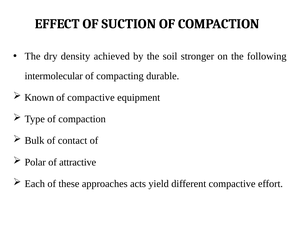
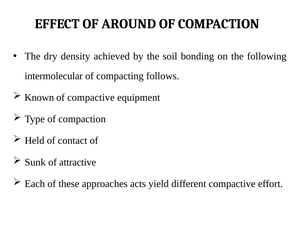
SUCTION: SUCTION -> AROUND (129, 24)
stronger: stronger -> bonding (197, 56)
durable: durable -> follows (163, 76)
Bulk: Bulk -> Held (35, 140)
Polar: Polar -> Sunk (35, 162)
